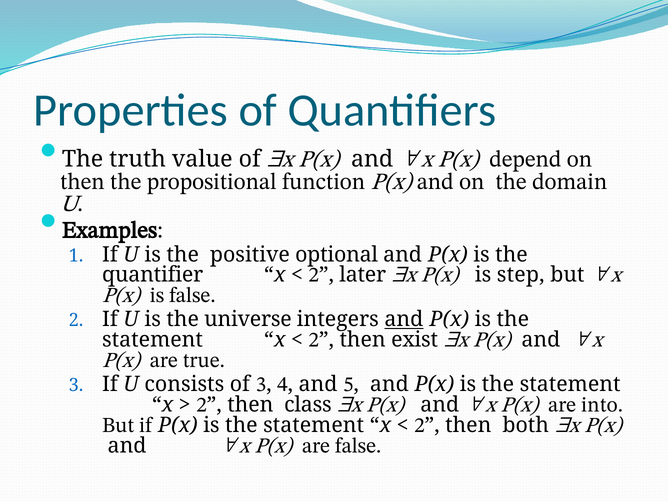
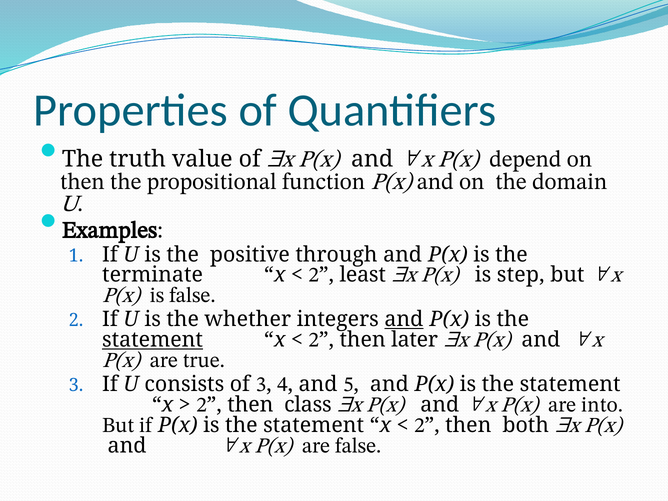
optional: optional -> through (337, 254)
quantifier: quantifier -> terminate (153, 275)
later: later -> least (363, 275)
universe: universe -> whether (248, 319)
statement underline: none -> present (153, 340)
exist: exist -> later (415, 340)
